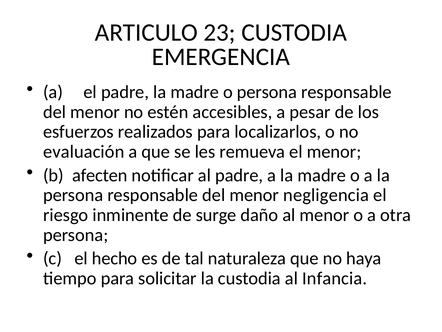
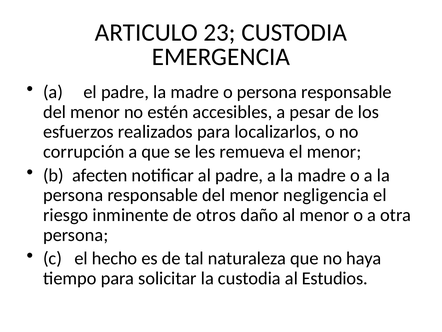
evaluación: evaluación -> corrupción (84, 152)
surge: surge -> otros (216, 215)
Infancia: Infancia -> Estudios (335, 278)
